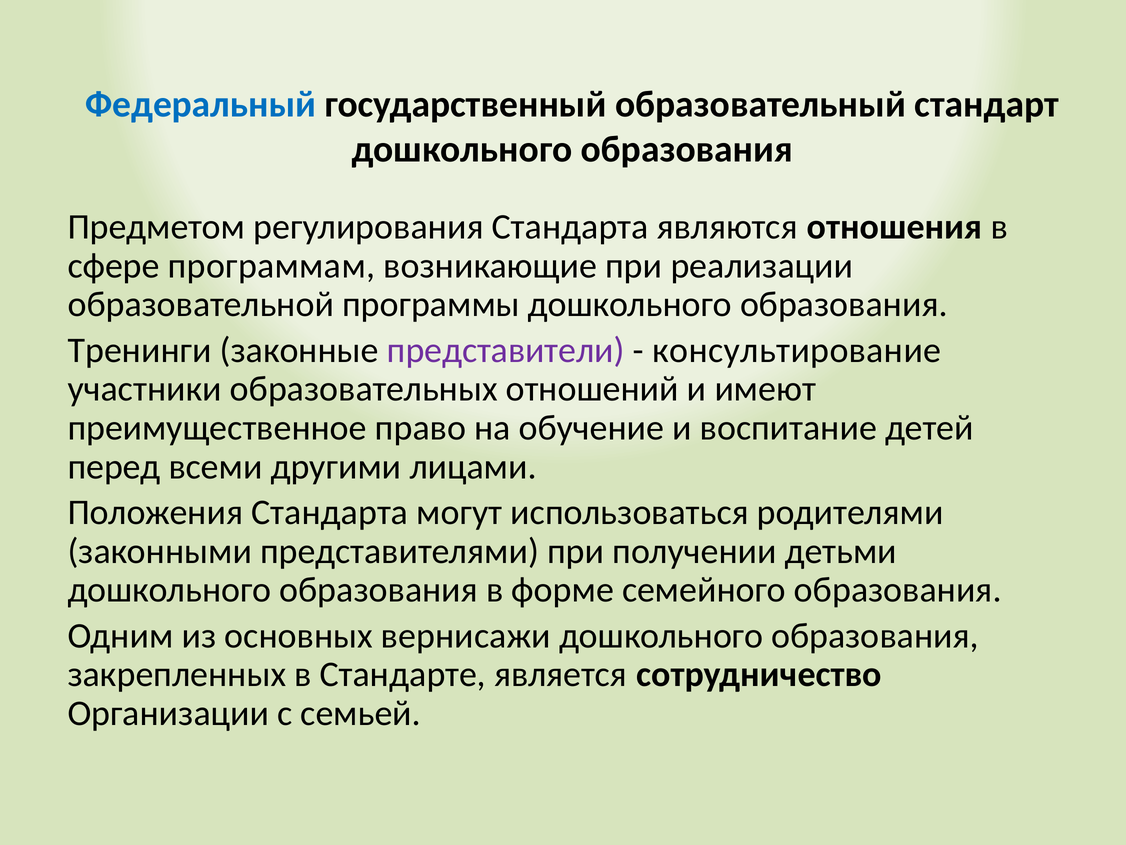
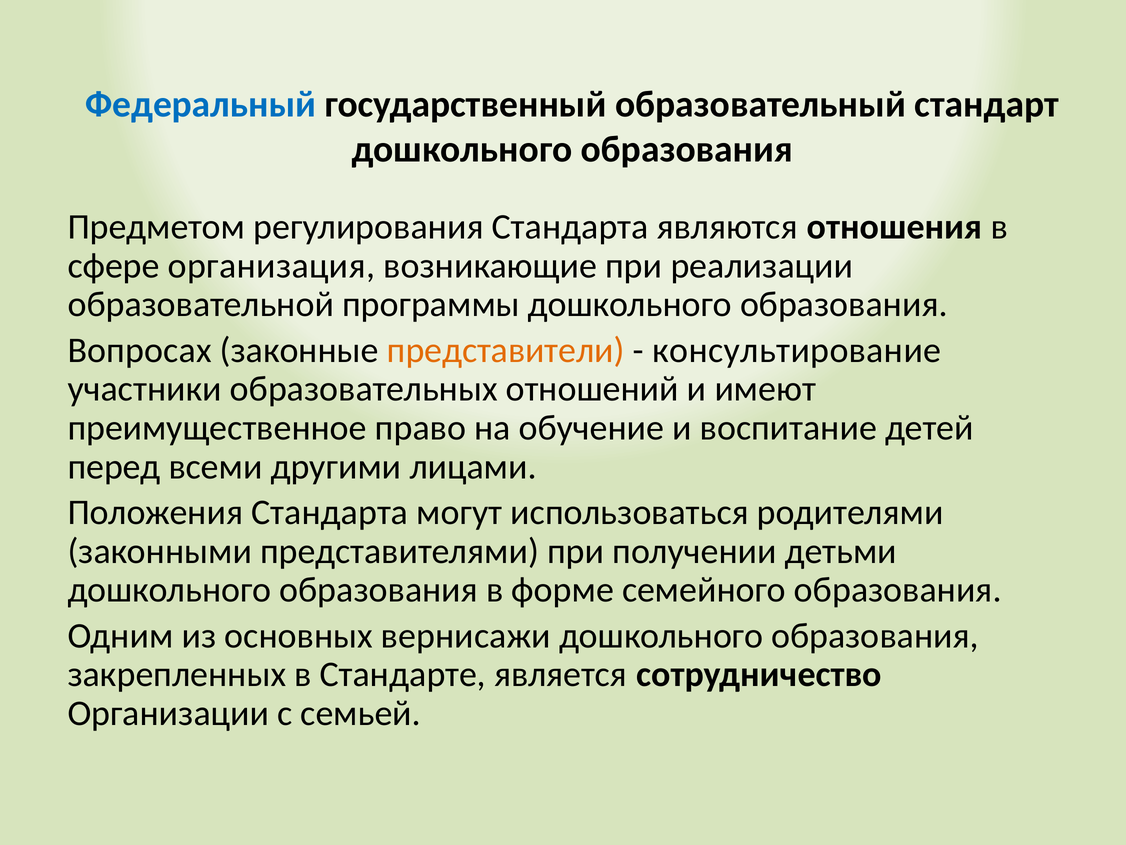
программам: программам -> организация (271, 266)
Тренинги: Тренинги -> Вопросах (140, 350)
представители colour: purple -> orange (506, 350)
